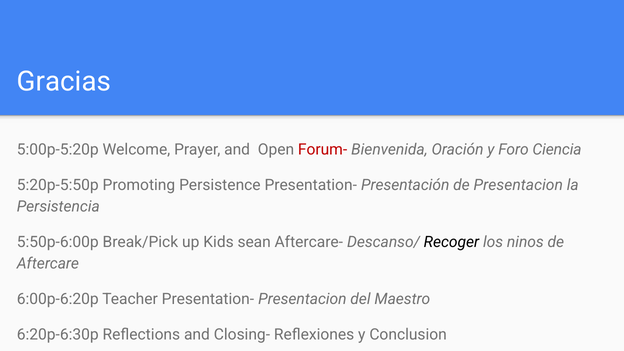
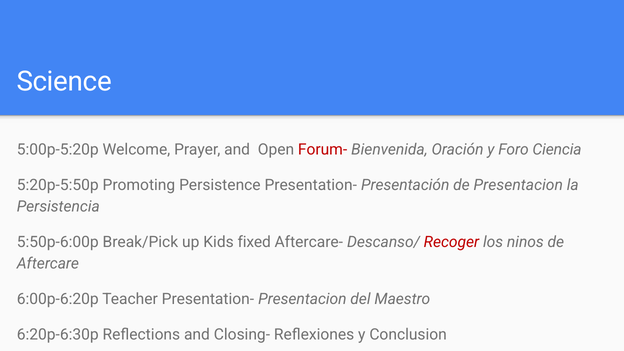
Gracias: Gracias -> Science (64, 82)
sean: sean -> fixed (254, 242)
Recoger colour: black -> red (451, 242)
